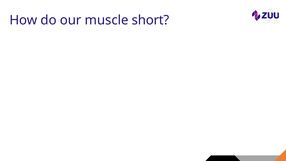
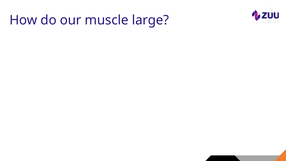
short: short -> large (150, 20)
